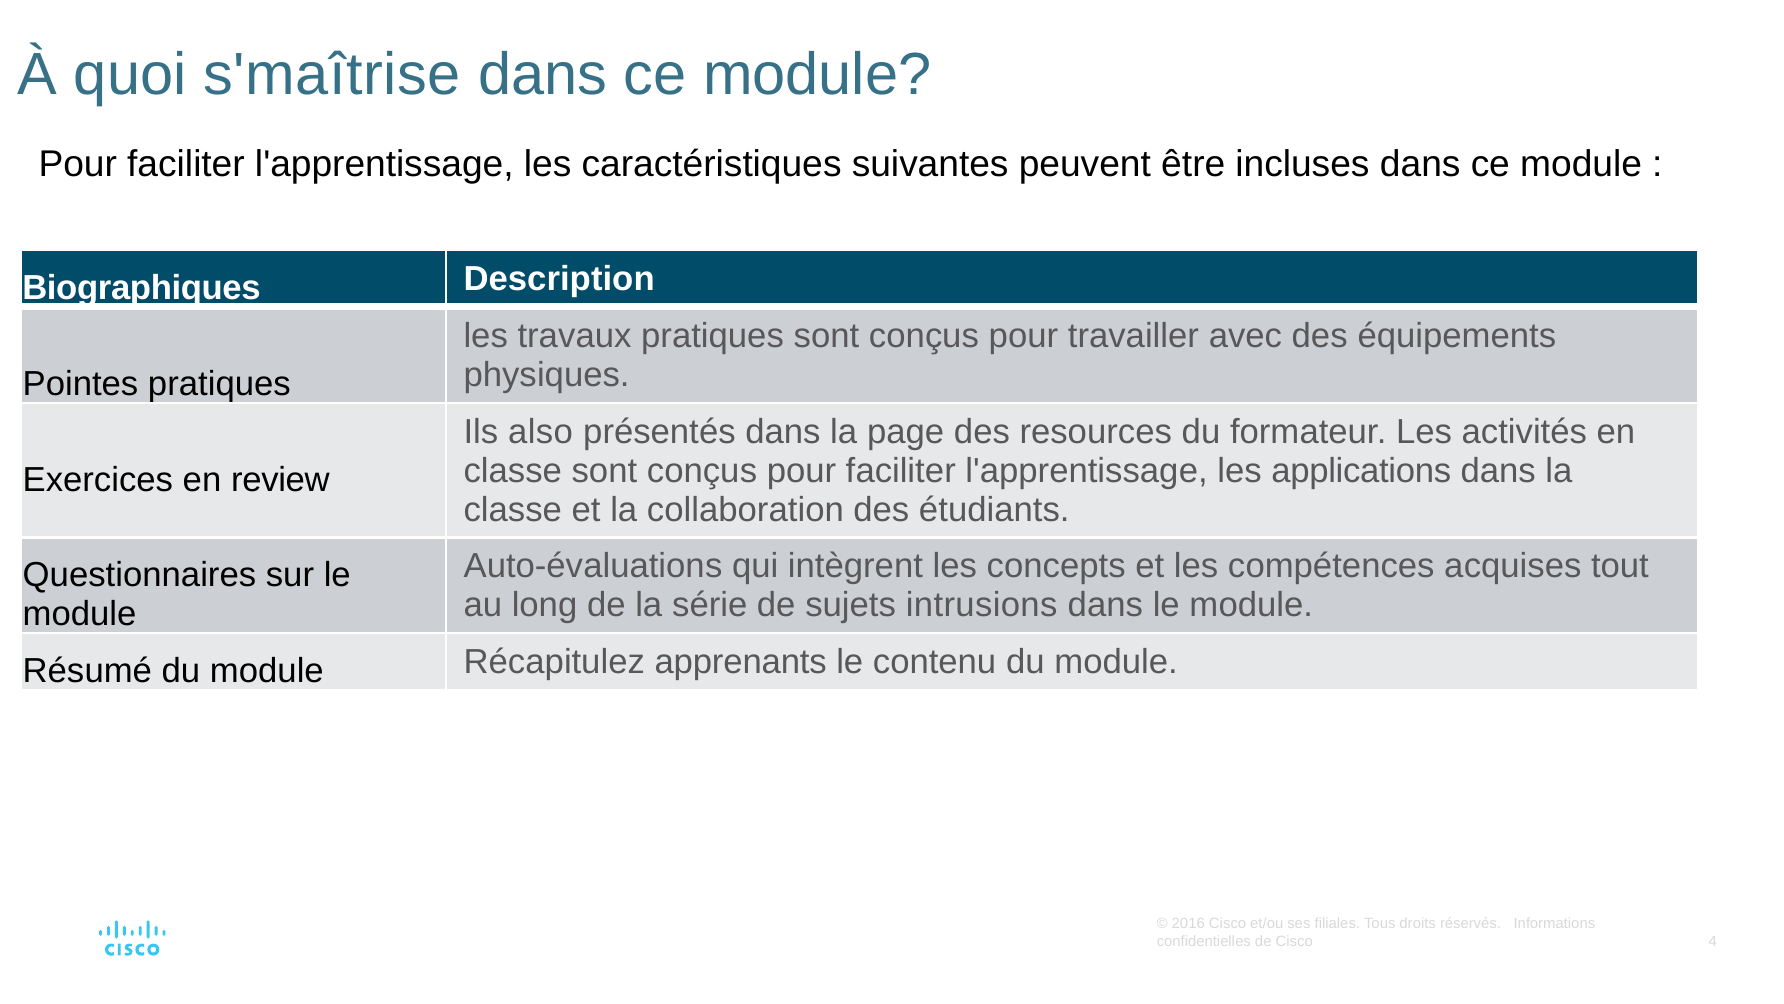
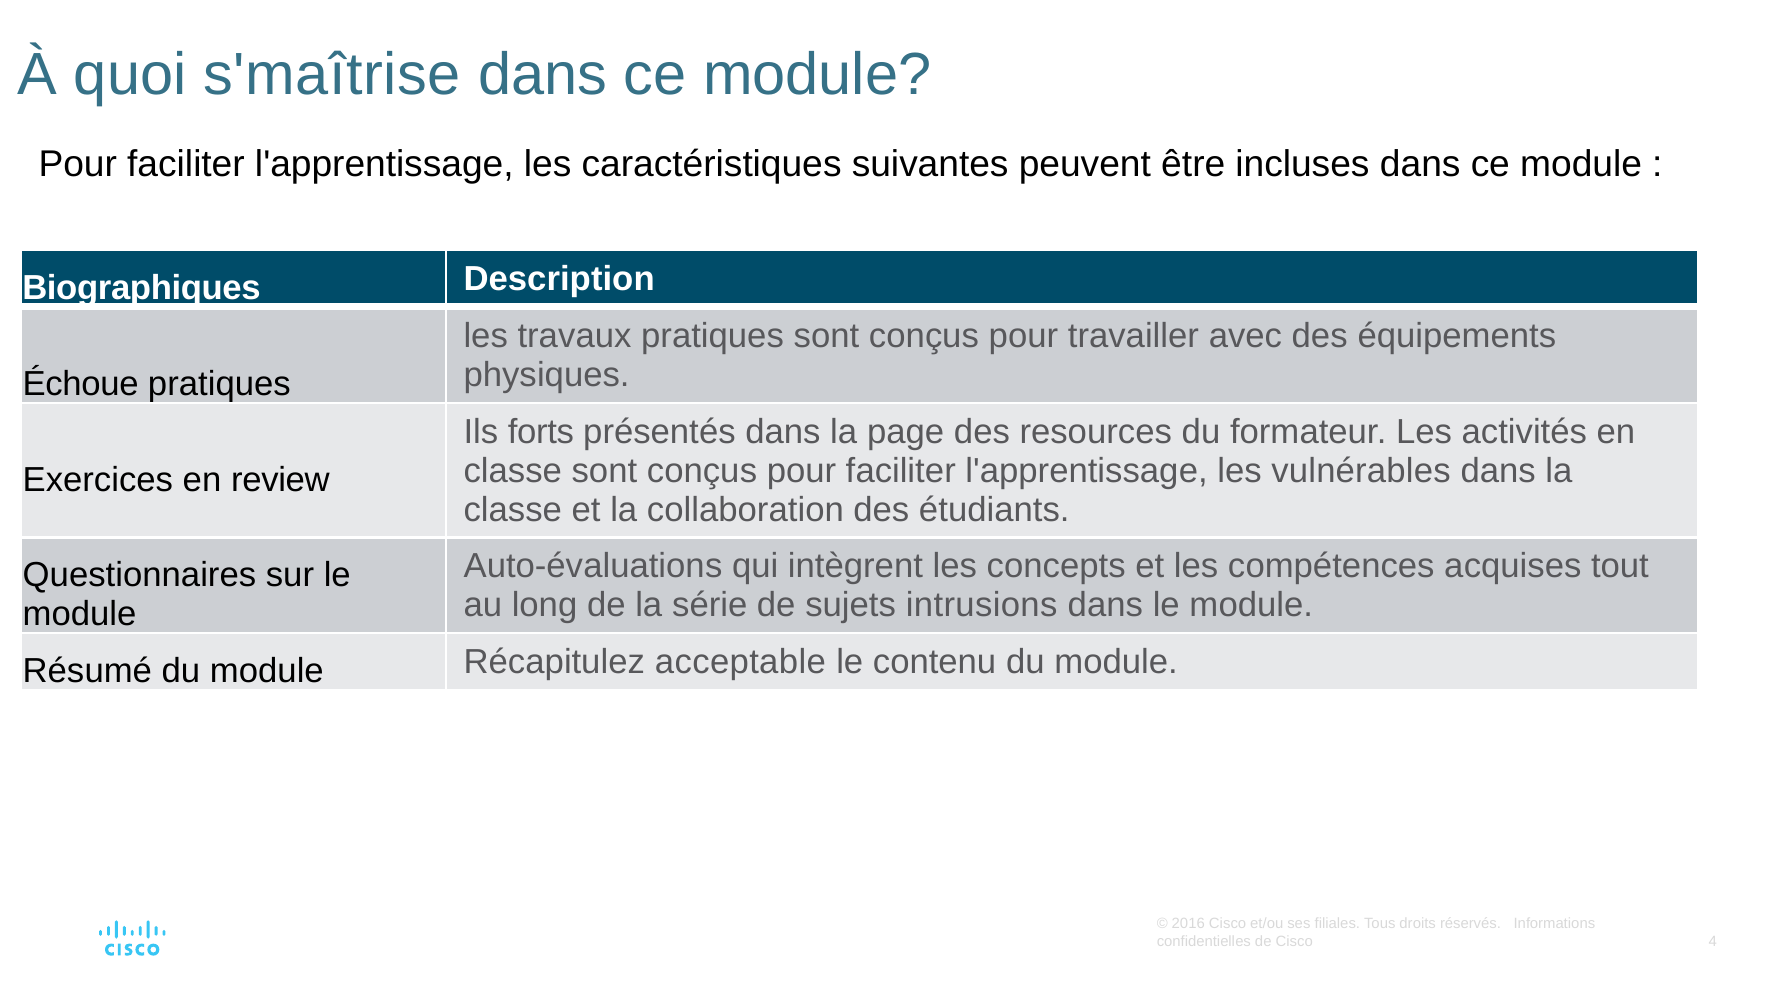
Pointes: Pointes -> Échoue (81, 383)
also: also -> forts (541, 431)
applications: applications -> vulnérables (1361, 470)
apprenants: apprenants -> acceptable (740, 662)
